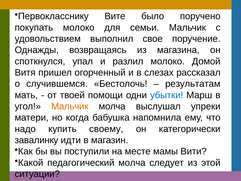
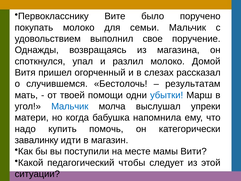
Мальчик colour: orange -> blue (70, 106)
своему: своему -> помочь (106, 129)
педагогический молча: молча -> чтобы (132, 163)
